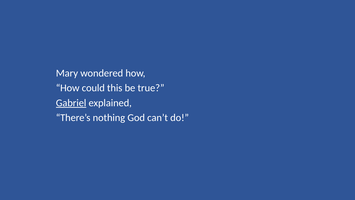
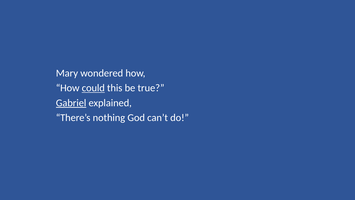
could underline: none -> present (93, 88)
